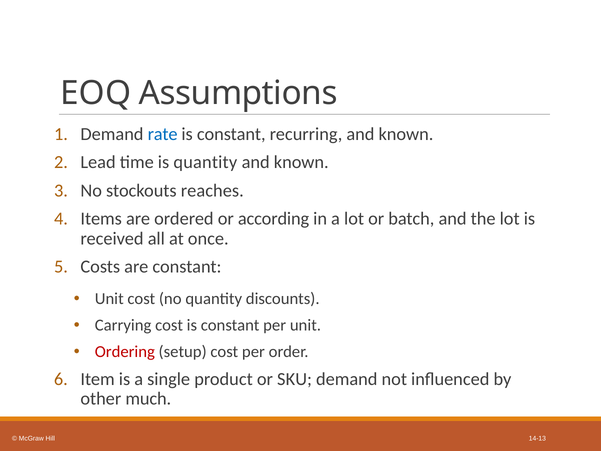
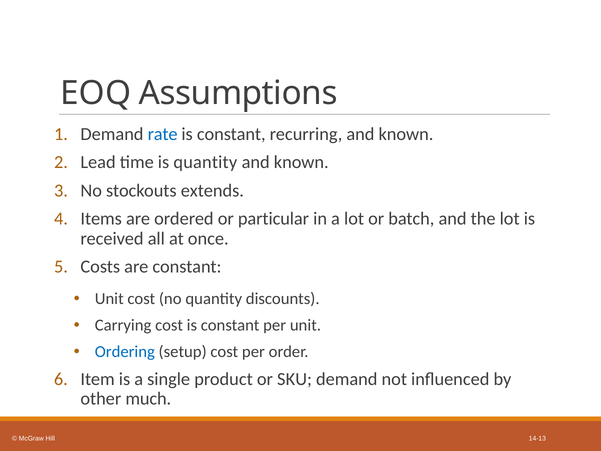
reaches: reaches -> extends (212, 191)
according: according -> particular (273, 219)
Ordering colour: red -> blue (125, 351)
